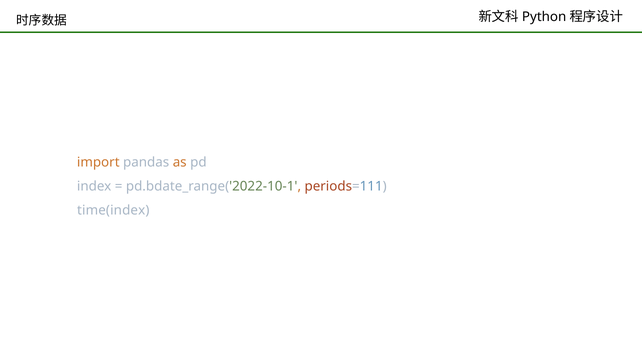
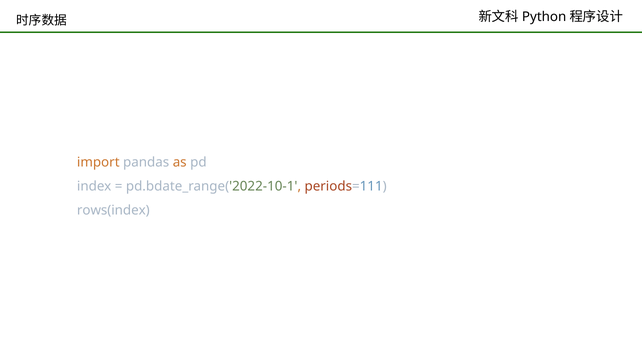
time(index: time(index -> rows(index (113, 211)
